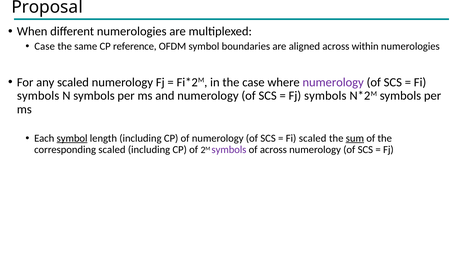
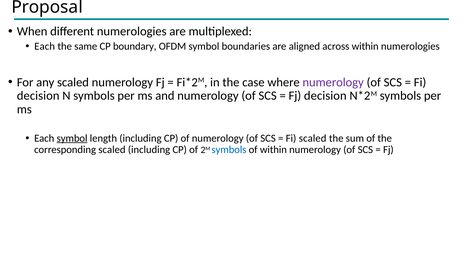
Case: Case -> Each (45, 46)
reference: reference -> boundary (135, 46)
symbols: symbols -> decision (38, 96)
Fj symbols: symbols -> decision (325, 96)
sum underline: present -> none (355, 138)
symbols colour: purple -> blue (229, 149)
of across: across -> within (273, 149)
